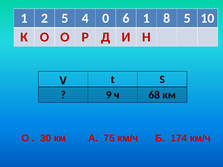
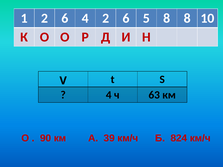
1 2 5: 5 -> 6 (65, 18)
4 0: 0 -> 2 (106, 18)
6 1: 1 -> 5 (146, 18)
8 5: 5 -> 8 (187, 18)
9: 9 -> 4 (109, 95)
68: 68 -> 63 (154, 95)
30: 30 -> 90 (46, 138)
75: 75 -> 39 (109, 138)
174: 174 -> 824 (179, 138)
